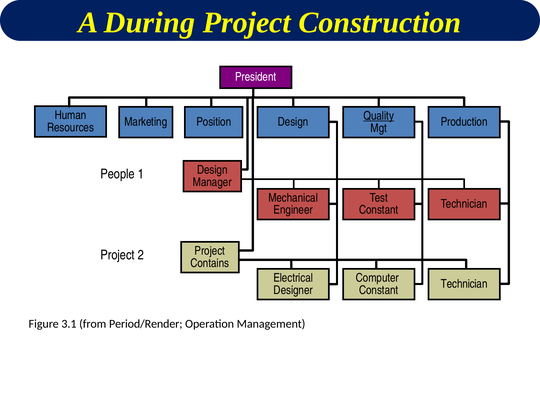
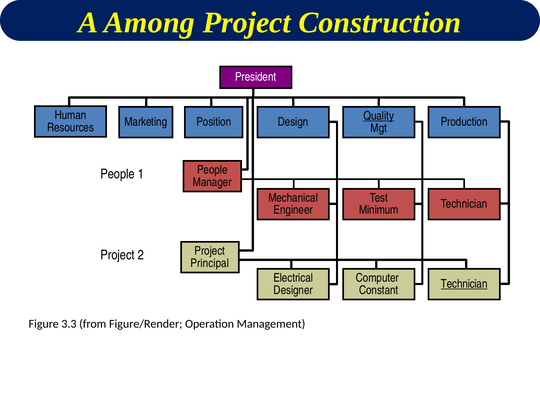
During: During -> Among (149, 23)
1 Design: Design -> People (212, 170)
Constant: Constant -> Minimum (379, 210)
Contains: Contains -> Principal (210, 263)
Technician underline: none -> present (464, 284)
3.1: 3.1 -> 3.3 (69, 324)
Period/Render: Period/Render -> Figure/Render (146, 324)
